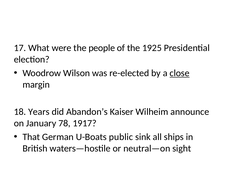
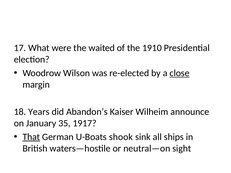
people: people -> waited (102, 48)
1925: 1925 -> 1910 (152, 48)
78: 78 -> 35 (64, 123)
That underline: none -> present (31, 137)
public: public -> shook (121, 137)
